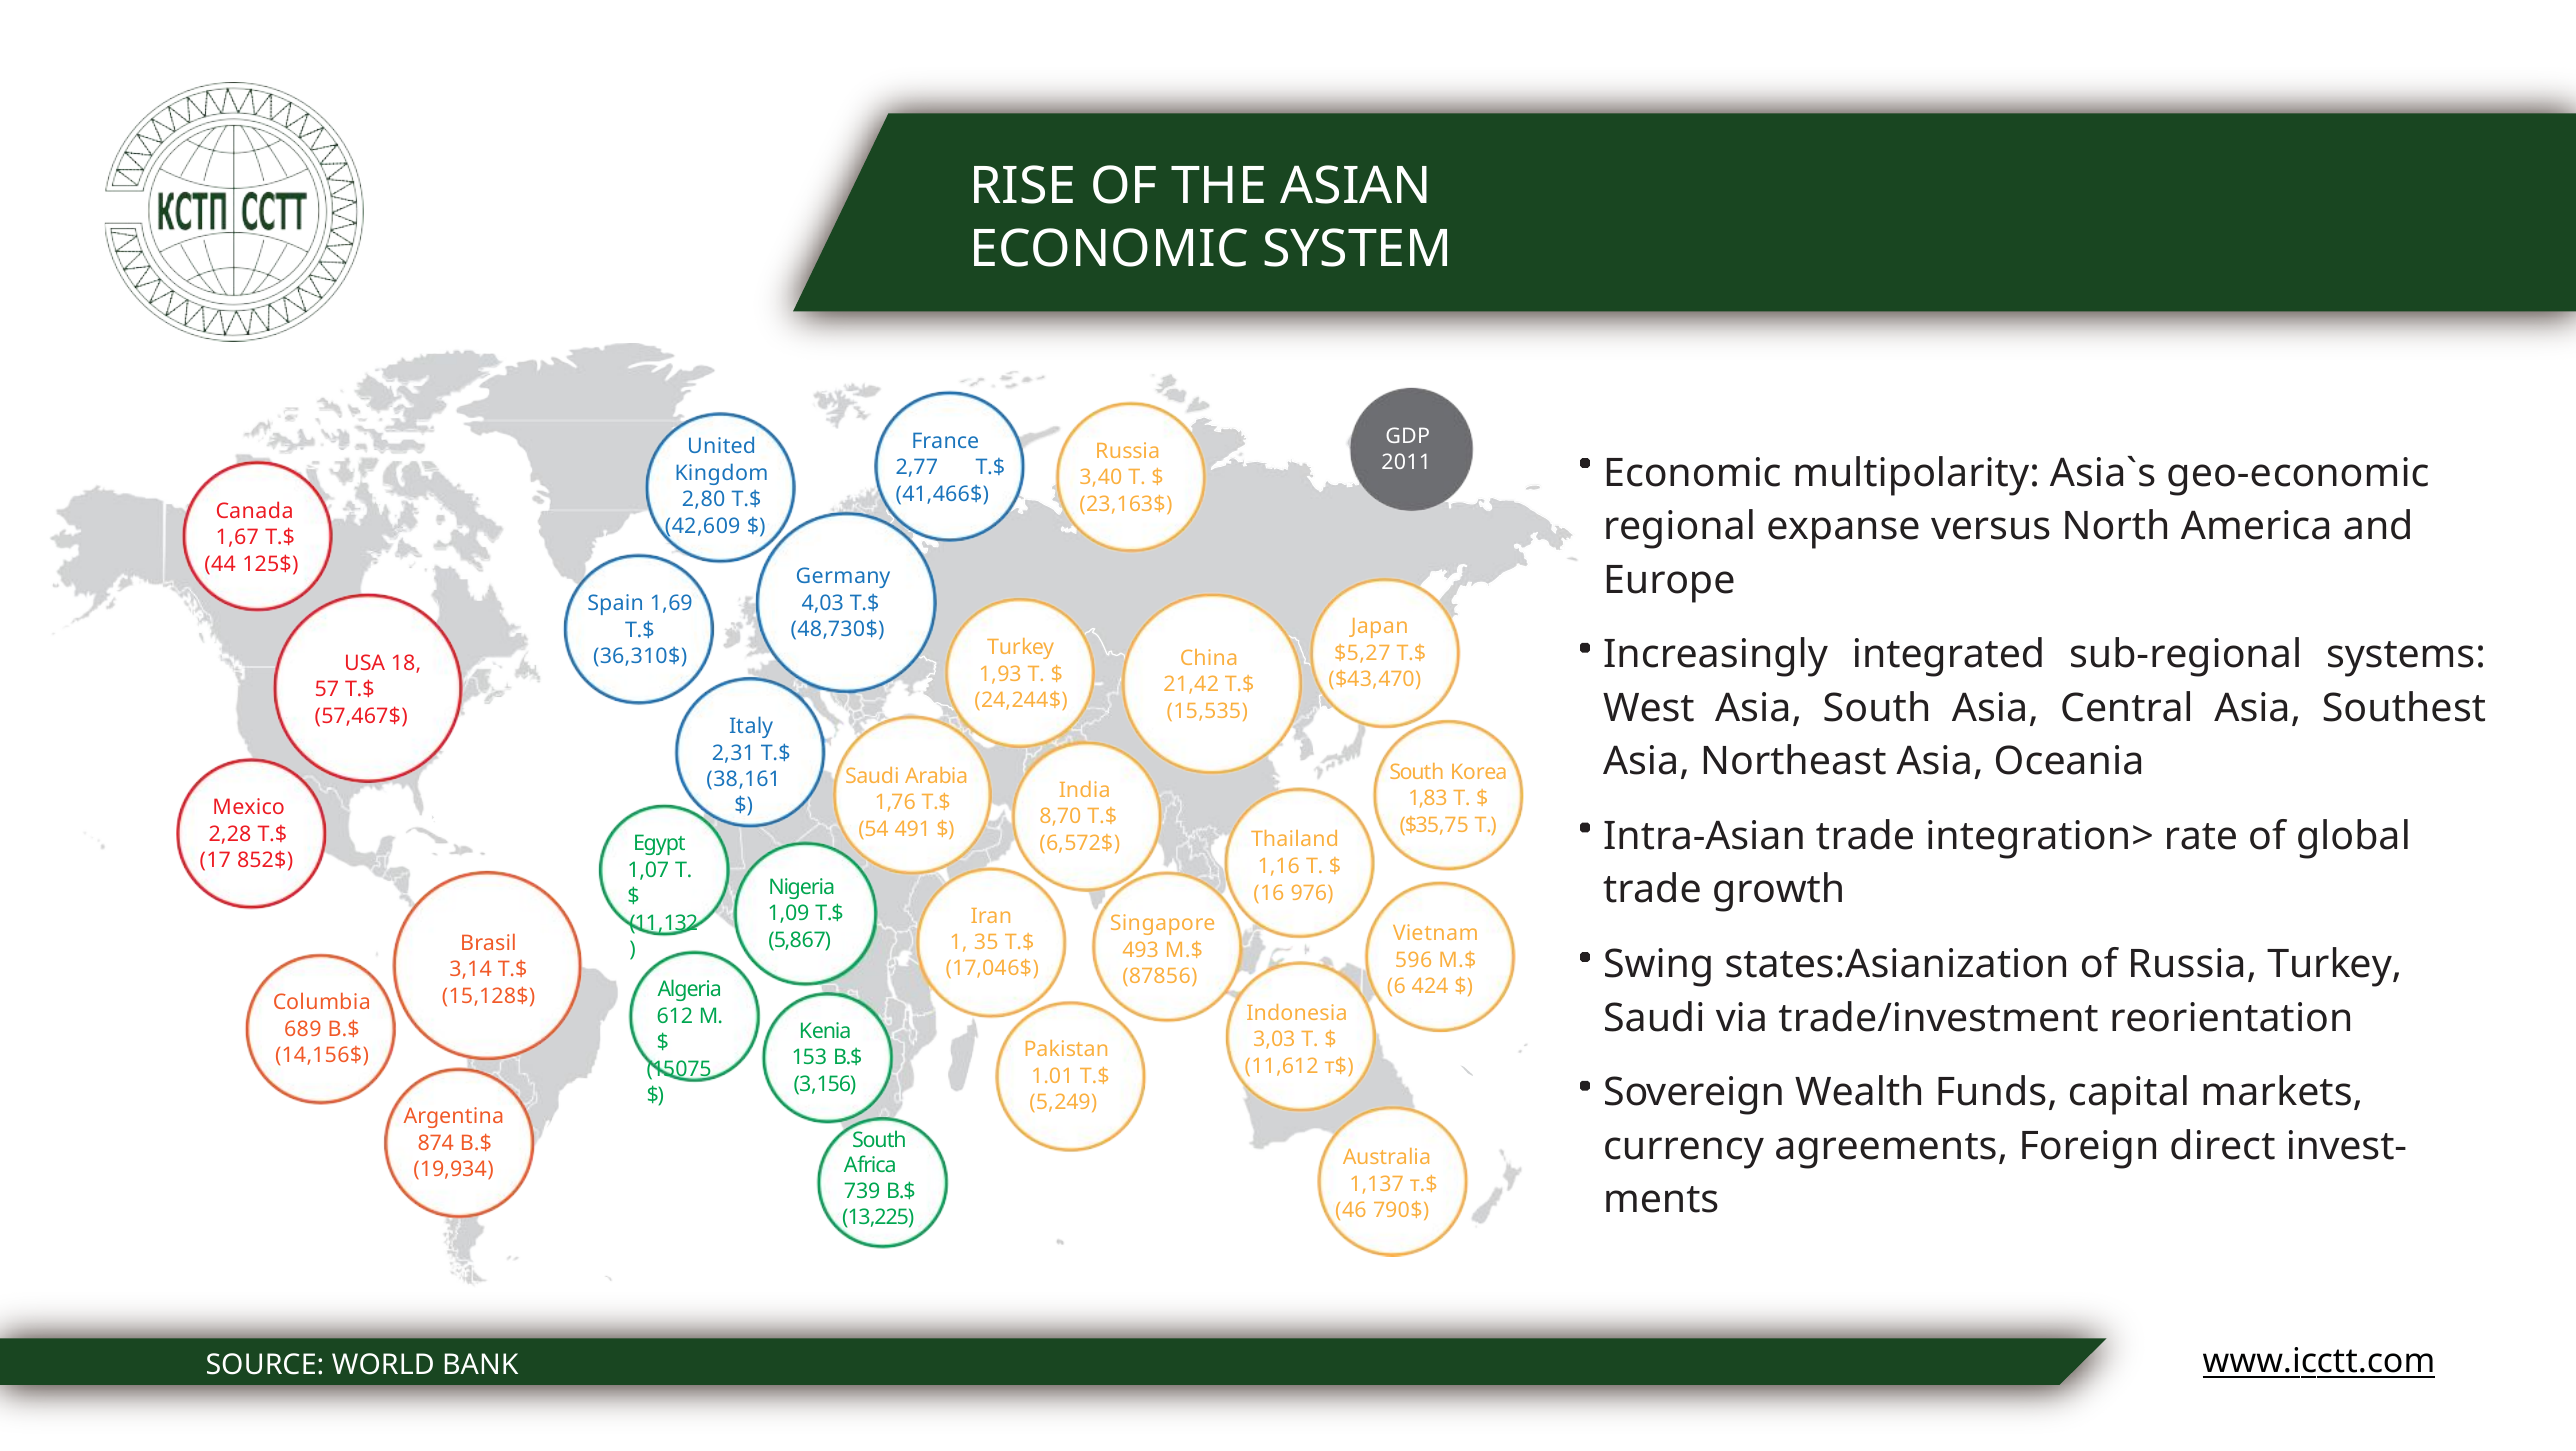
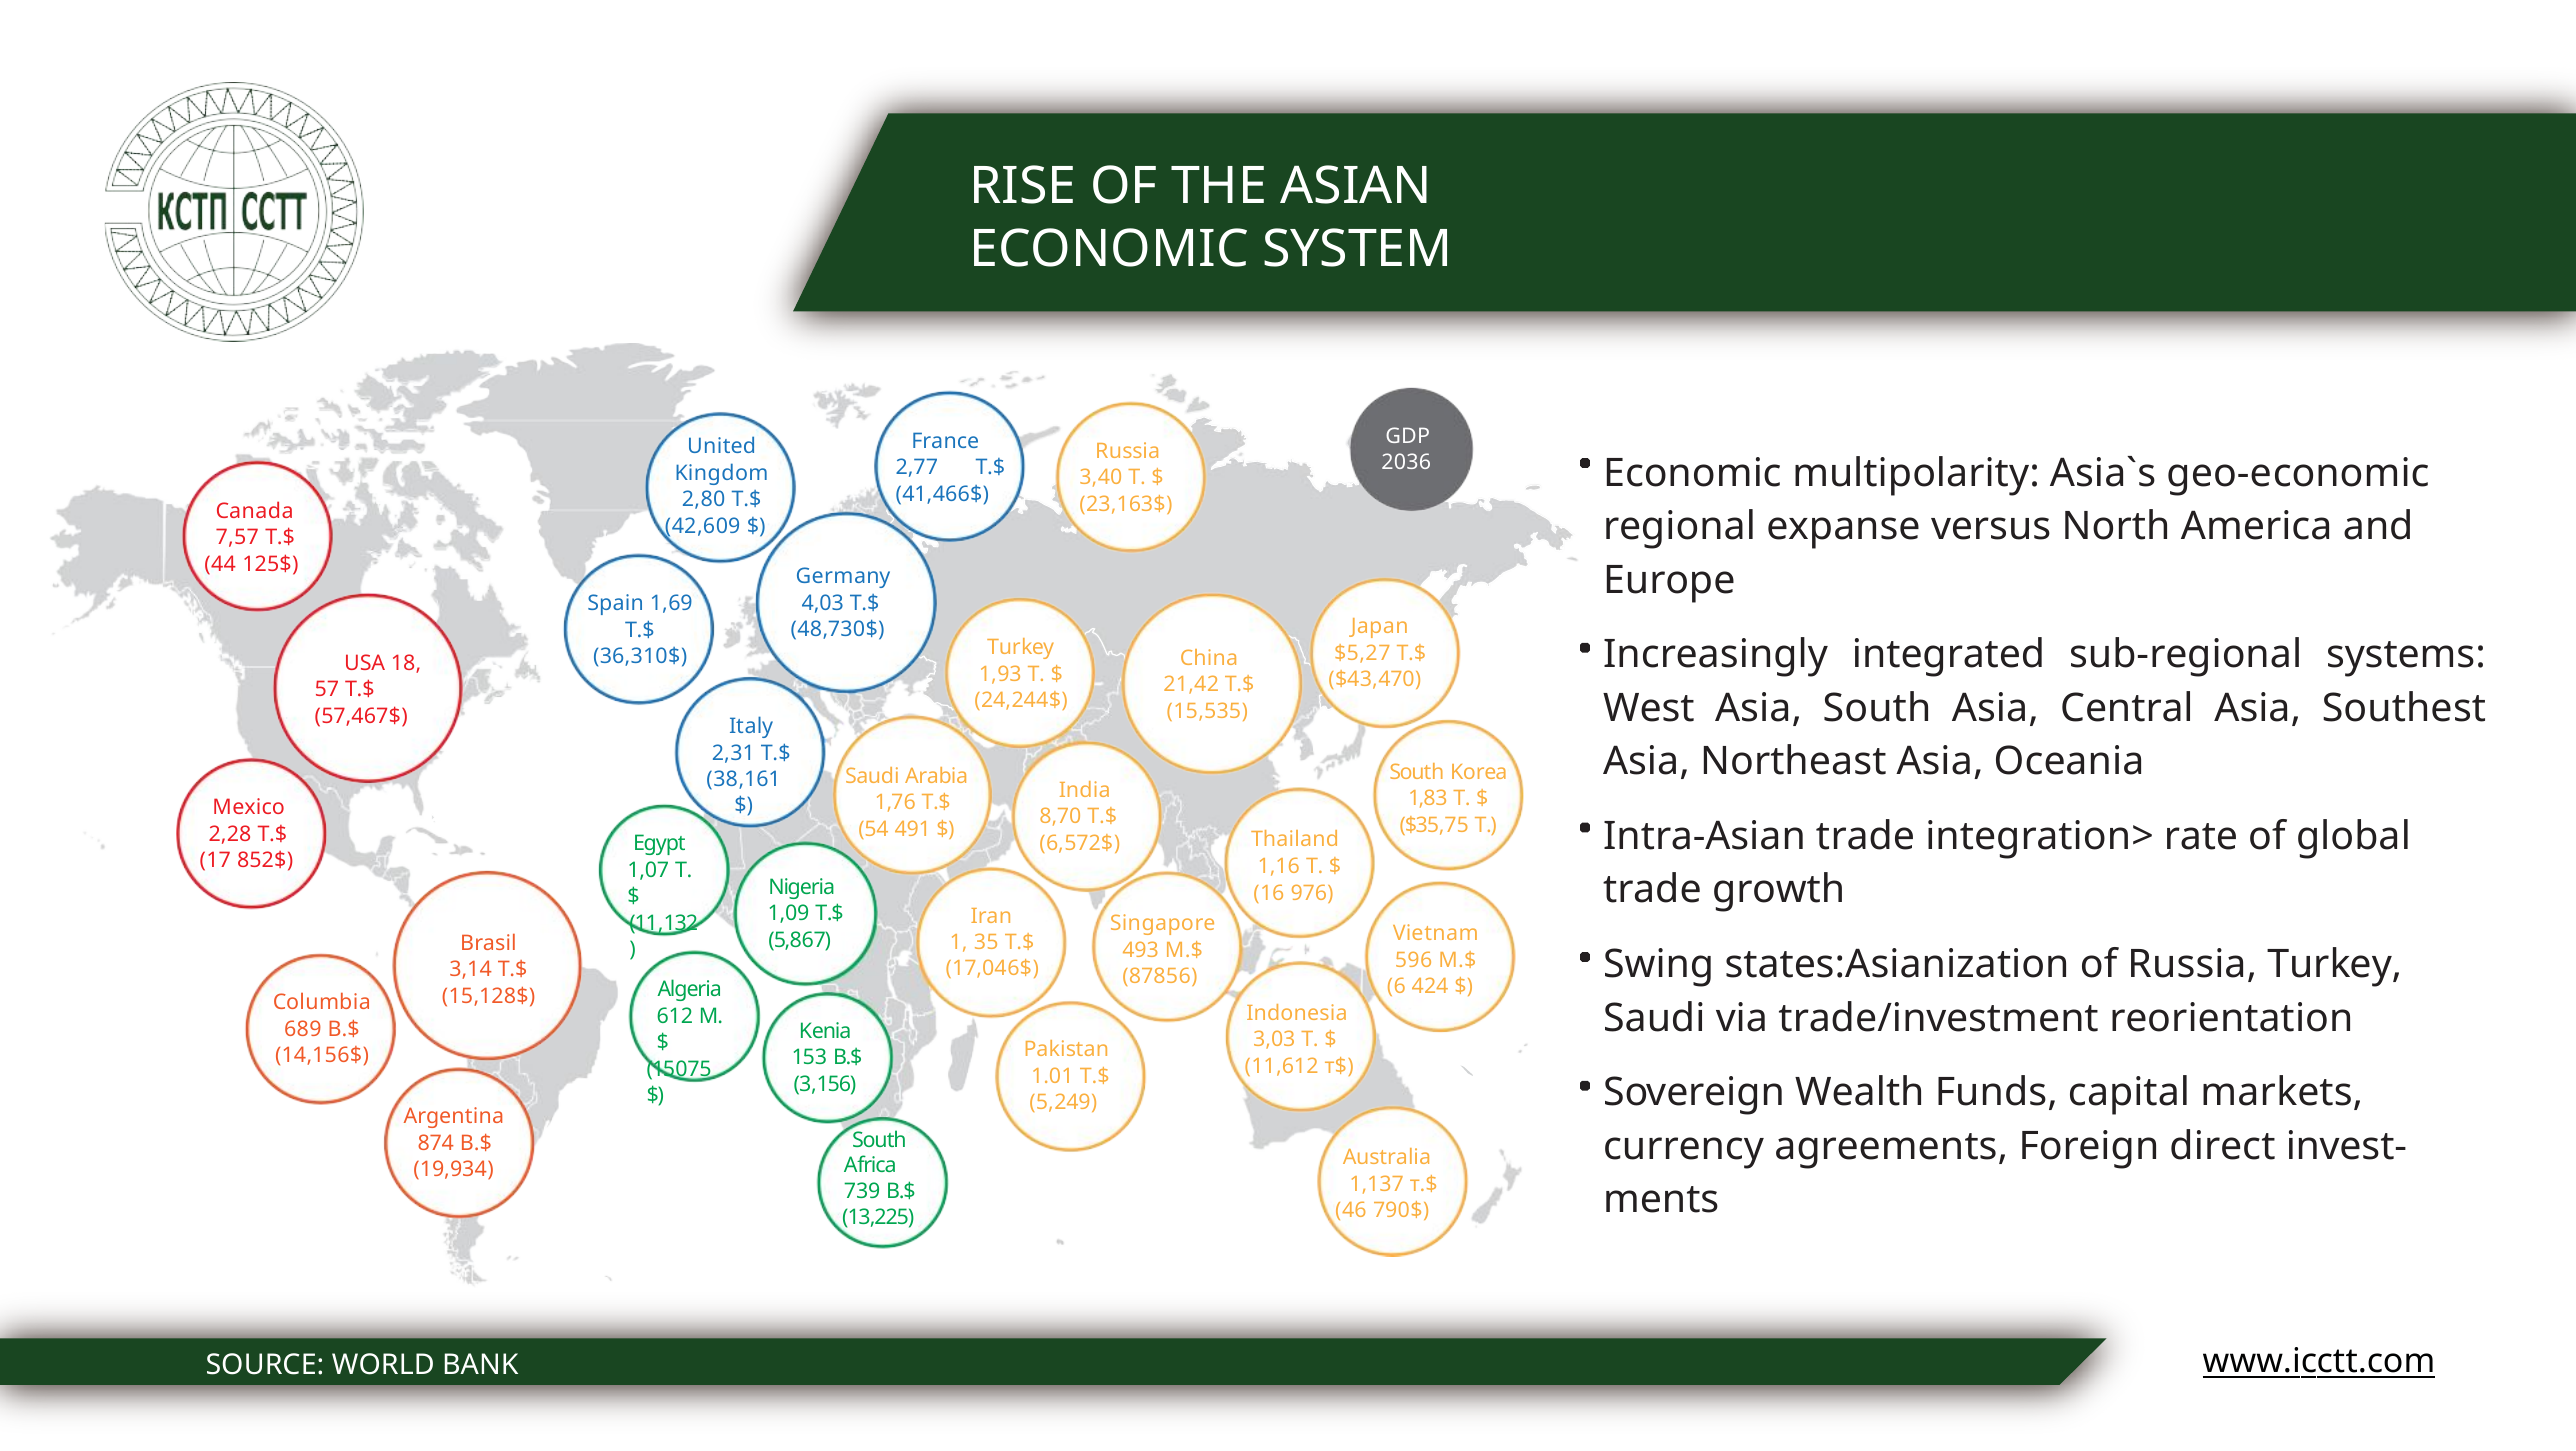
2011: 2011 -> 2036 (1406, 463)
1,67: 1,67 -> 7,57 (237, 537)
